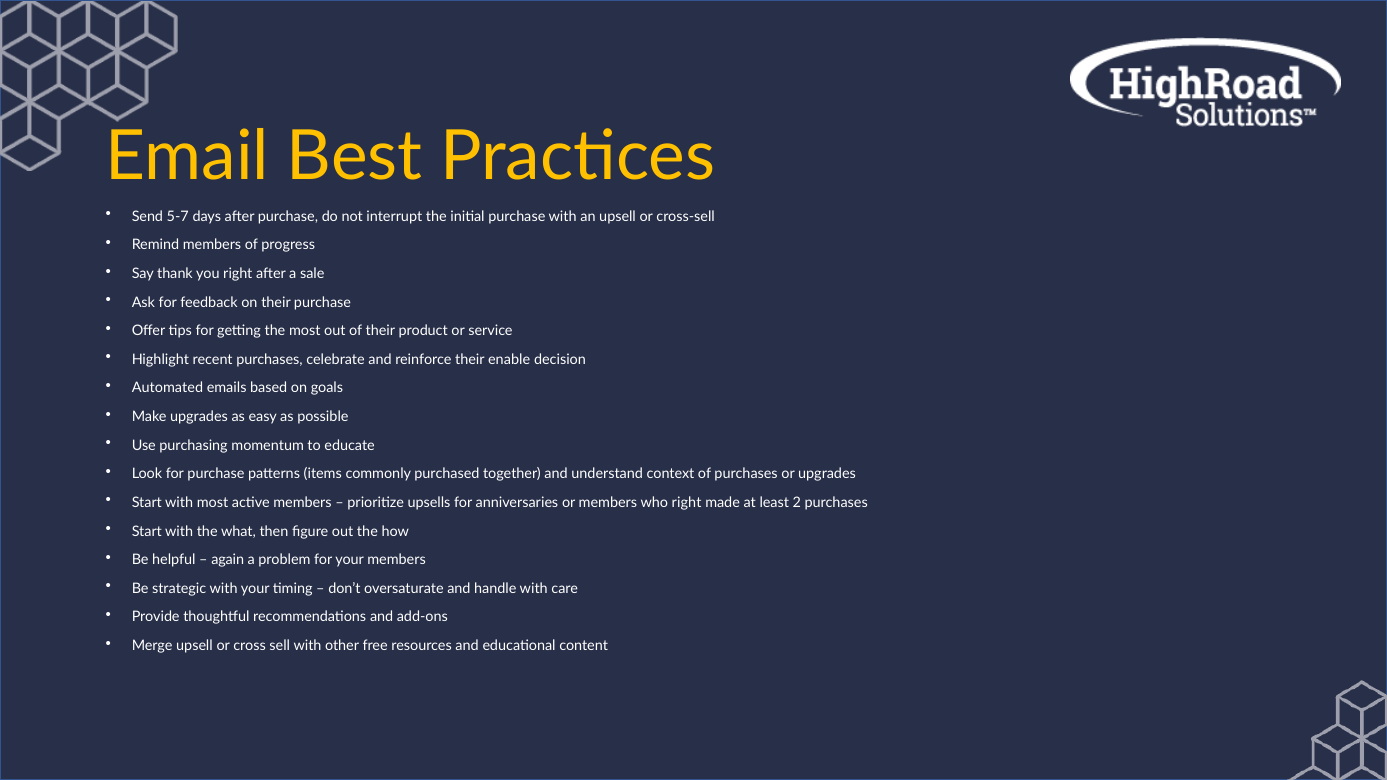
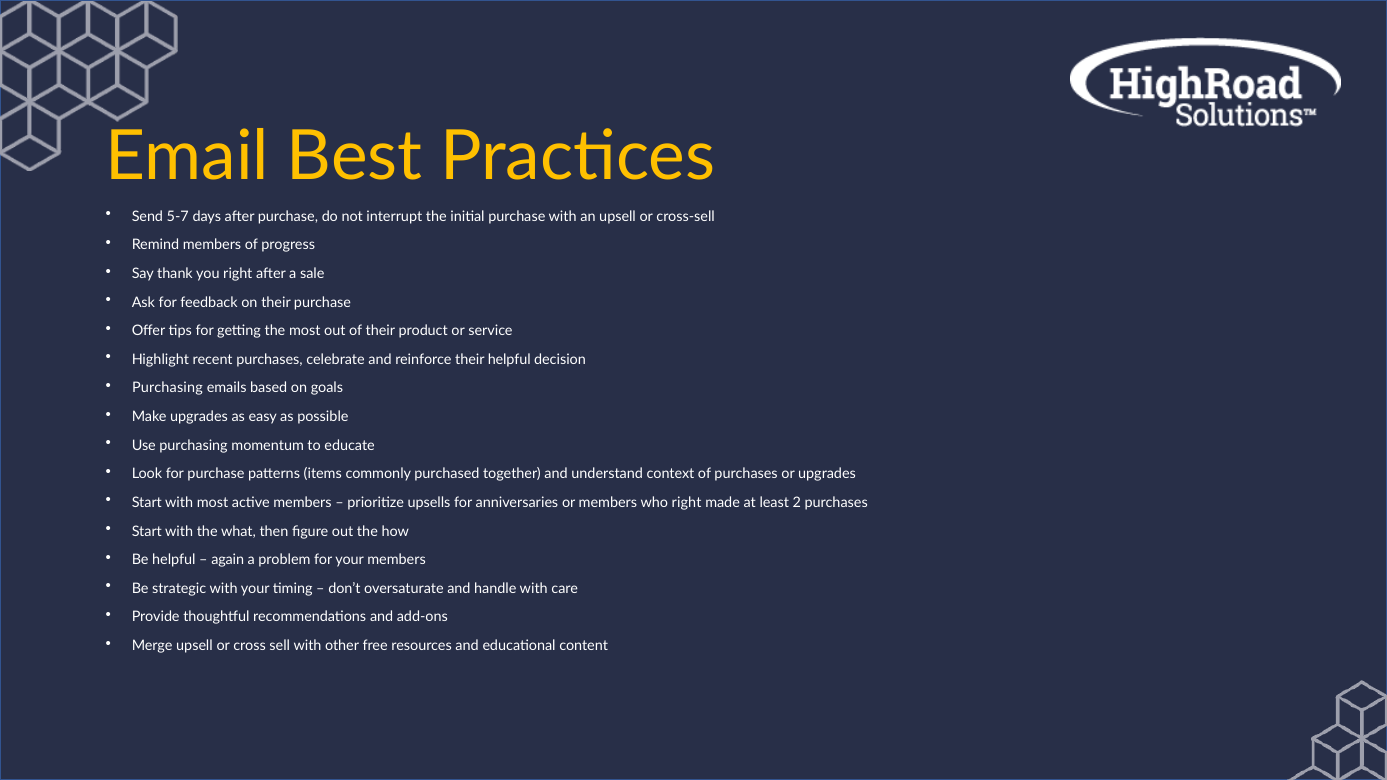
their enable: enable -> helpful (509, 360)
Automated: Automated -> Purchasing (167, 388)
